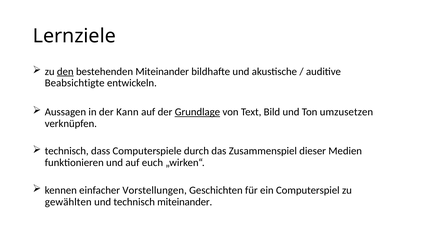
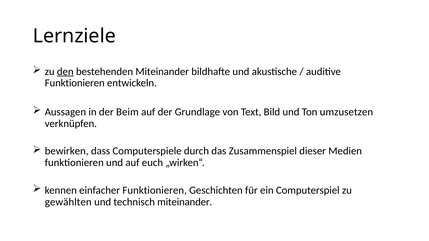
Beabsichtigte: Beabsichtigte -> Funktionieren (75, 83)
Kann: Kann -> Beim (127, 112)
Grundlage underline: present -> none (197, 112)
technisch: technisch -> bewirken (67, 151)
einfacher Vorstellungen: Vorstellungen -> Funktionieren (155, 190)
